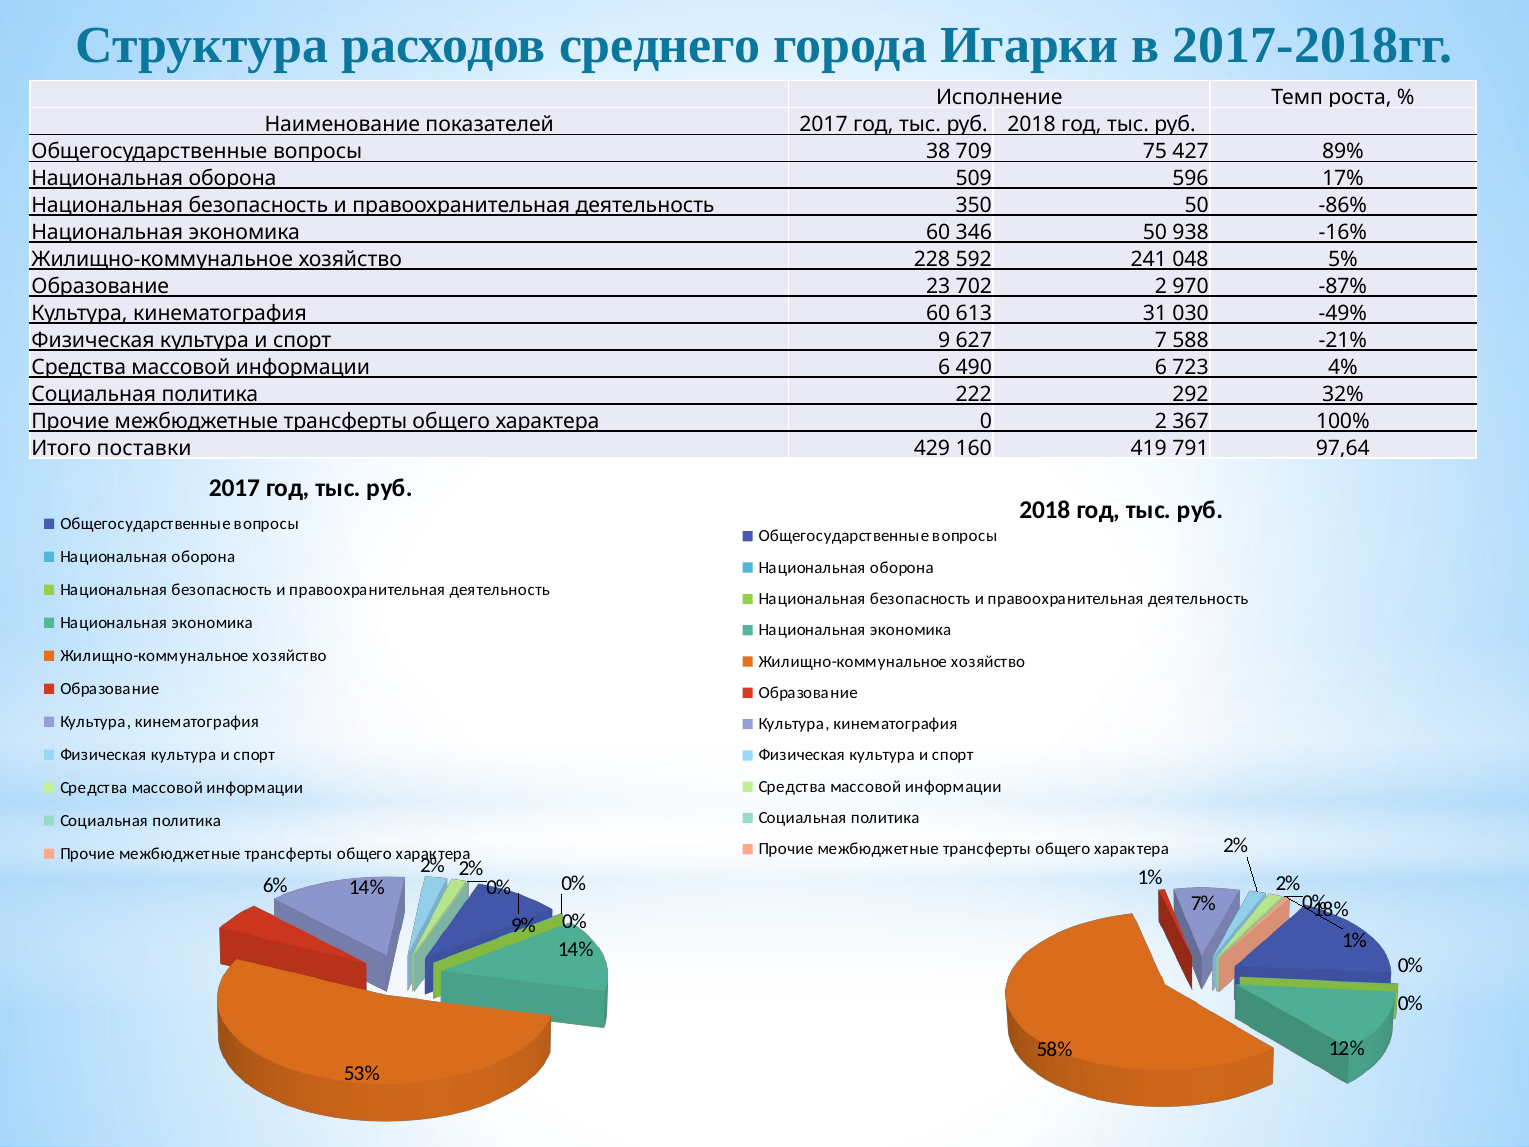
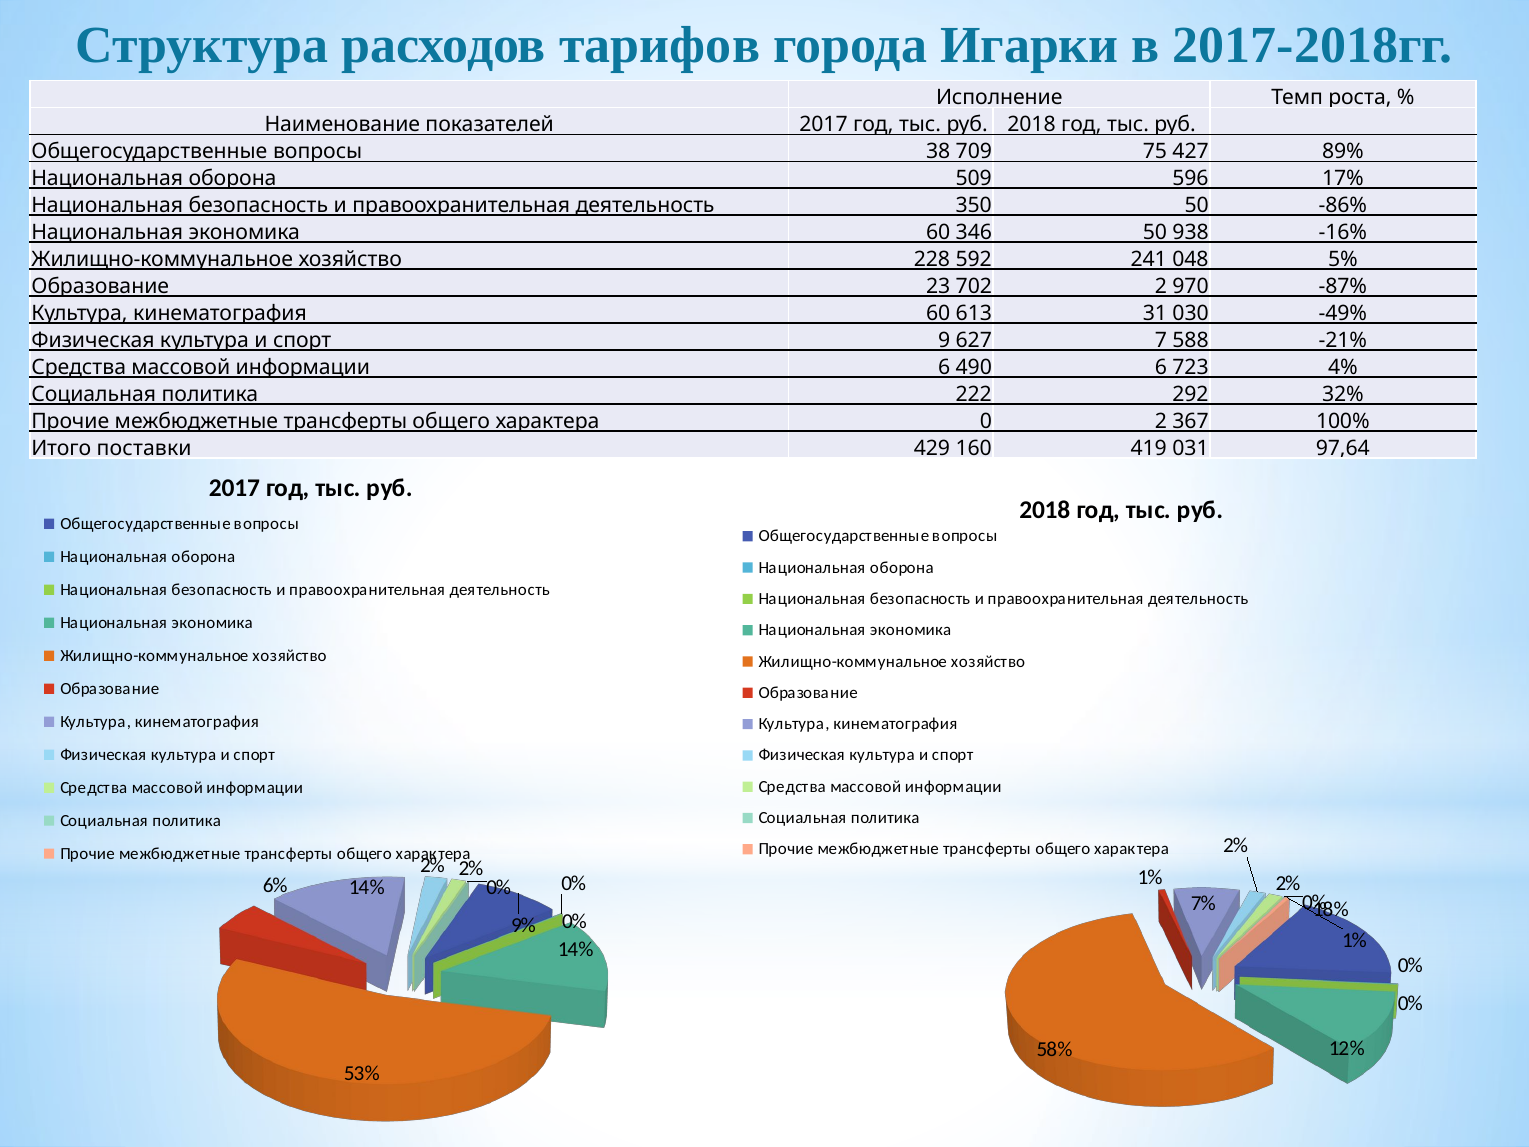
среднего: среднего -> тарифов (660, 45)
791: 791 -> 031 (1191, 448)
